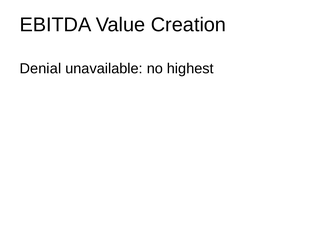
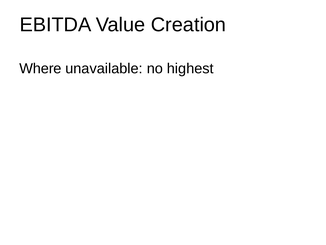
Denial: Denial -> Where (41, 68)
